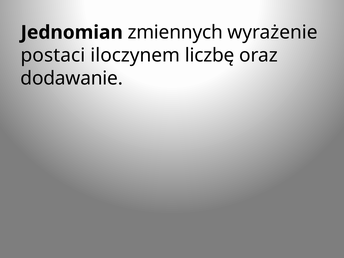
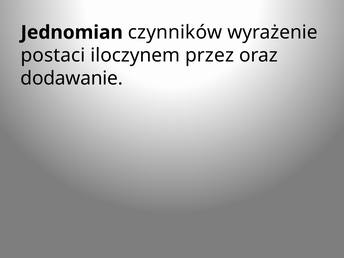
zmiennych: zmiennych -> czynników (175, 32)
liczbę: liczbę -> przez (210, 55)
